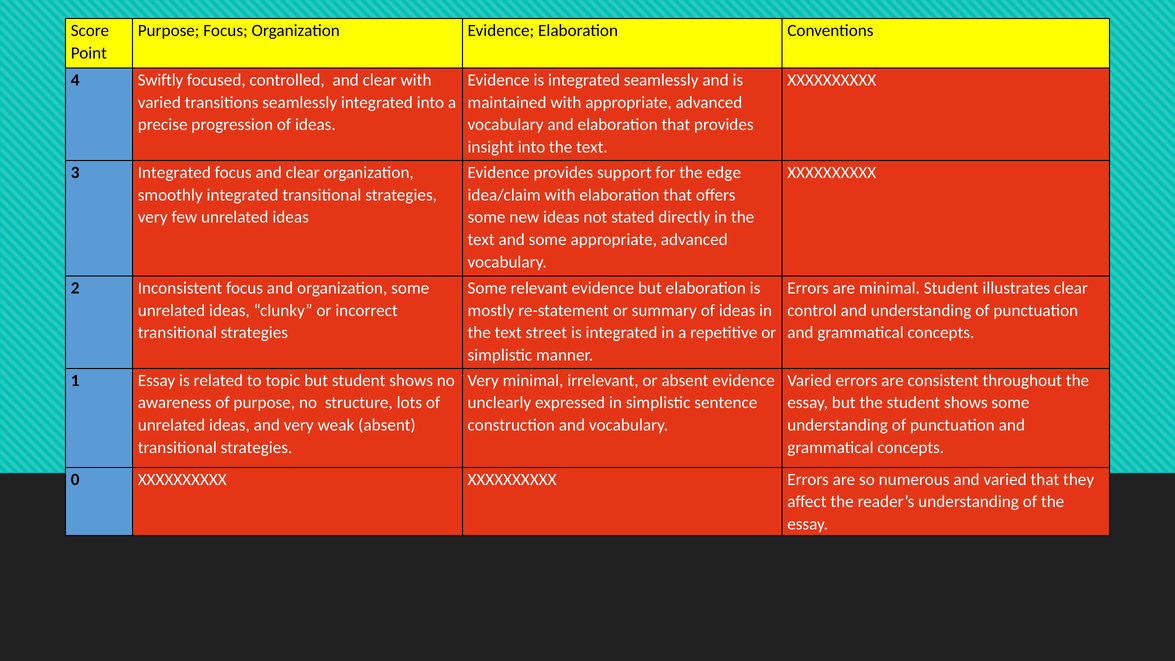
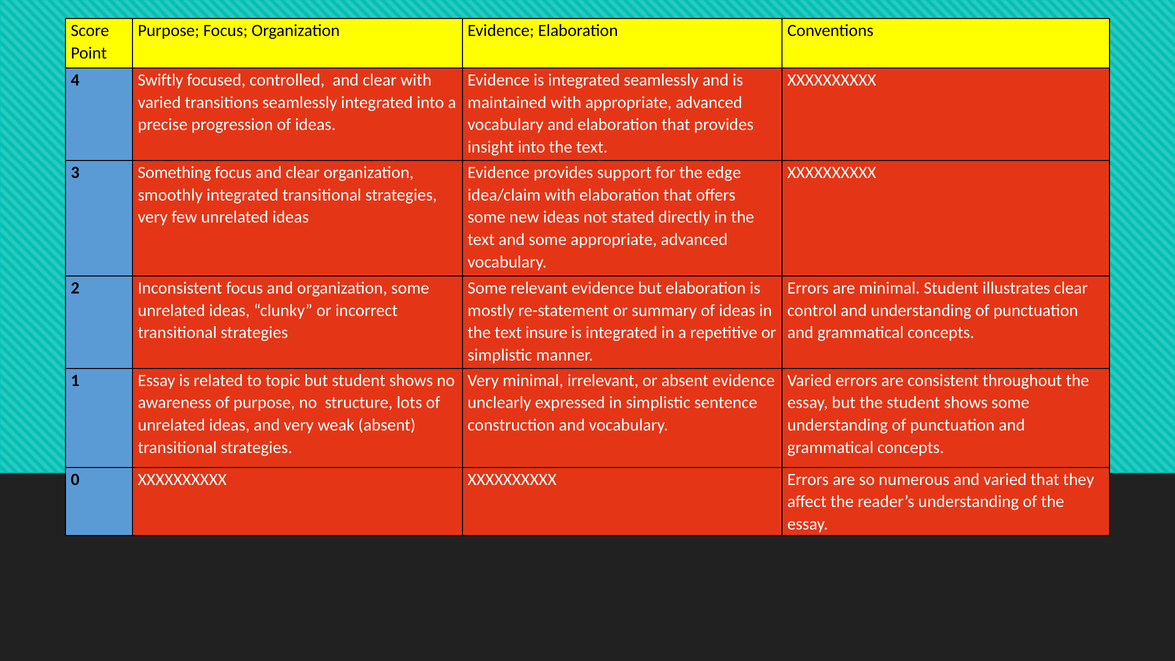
3 Integrated: Integrated -> Something (174, 173)
street: street -> insure (547, 333)
